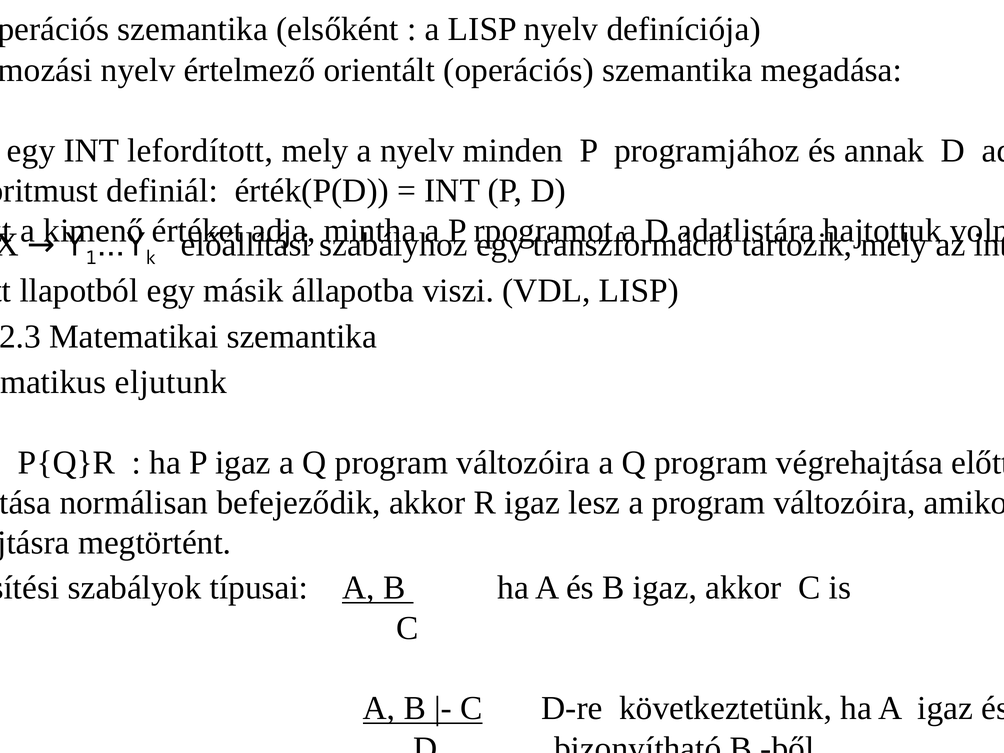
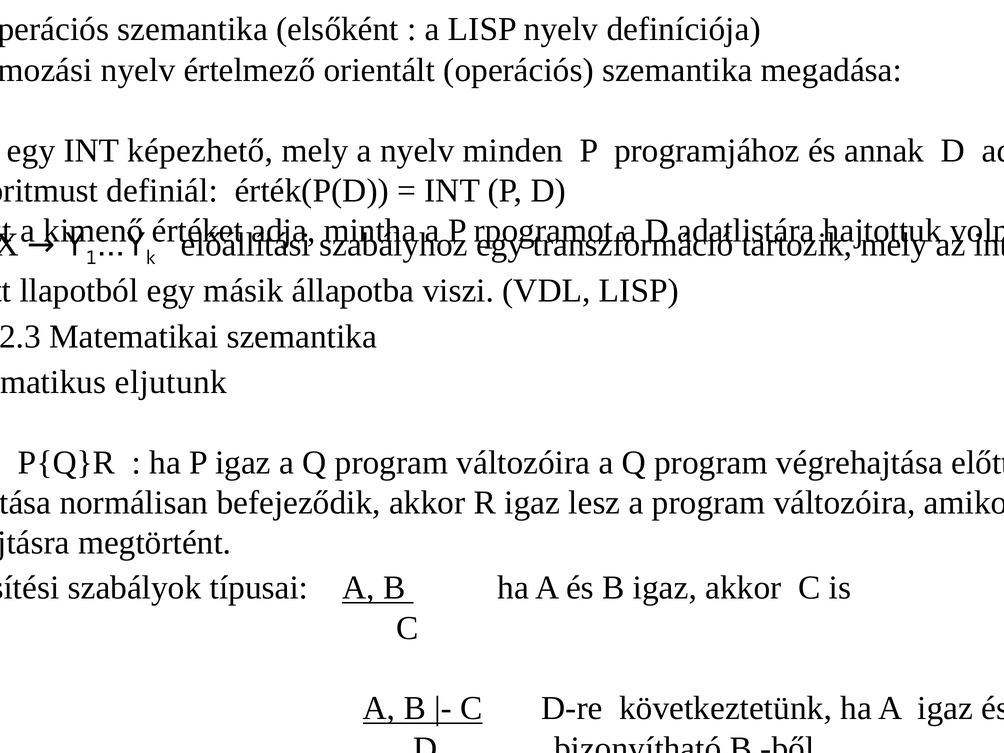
lefordított: lefordított -> képezhető (200, 150)
